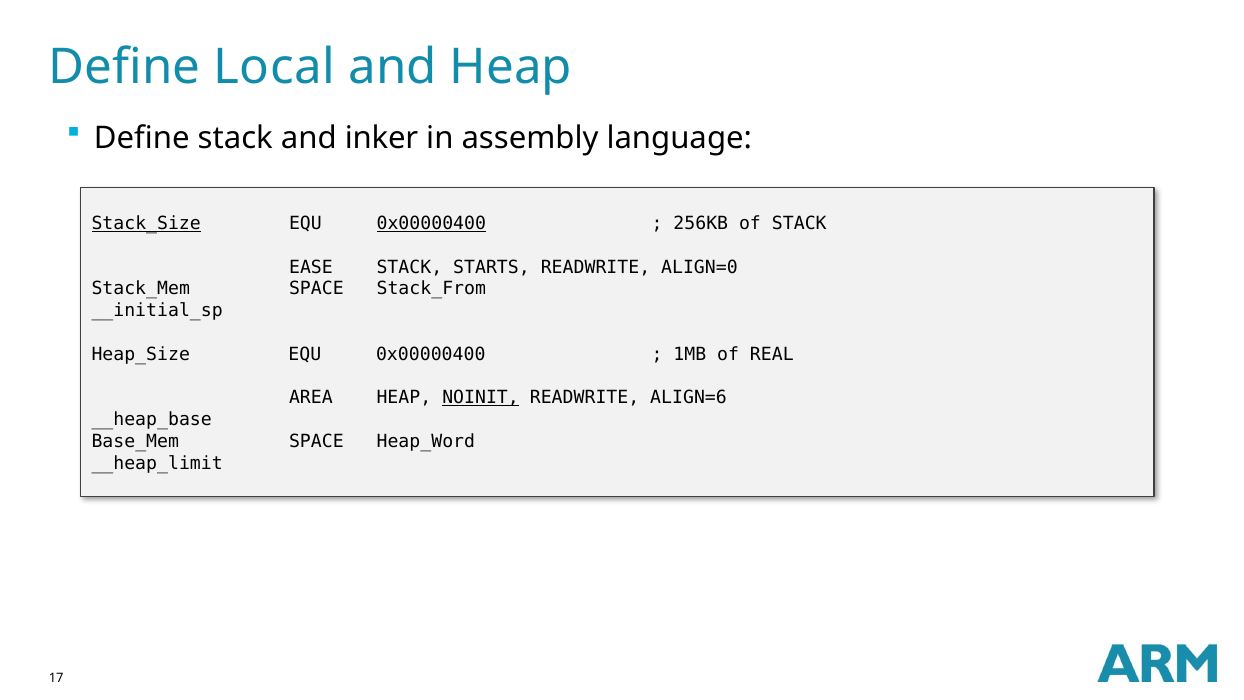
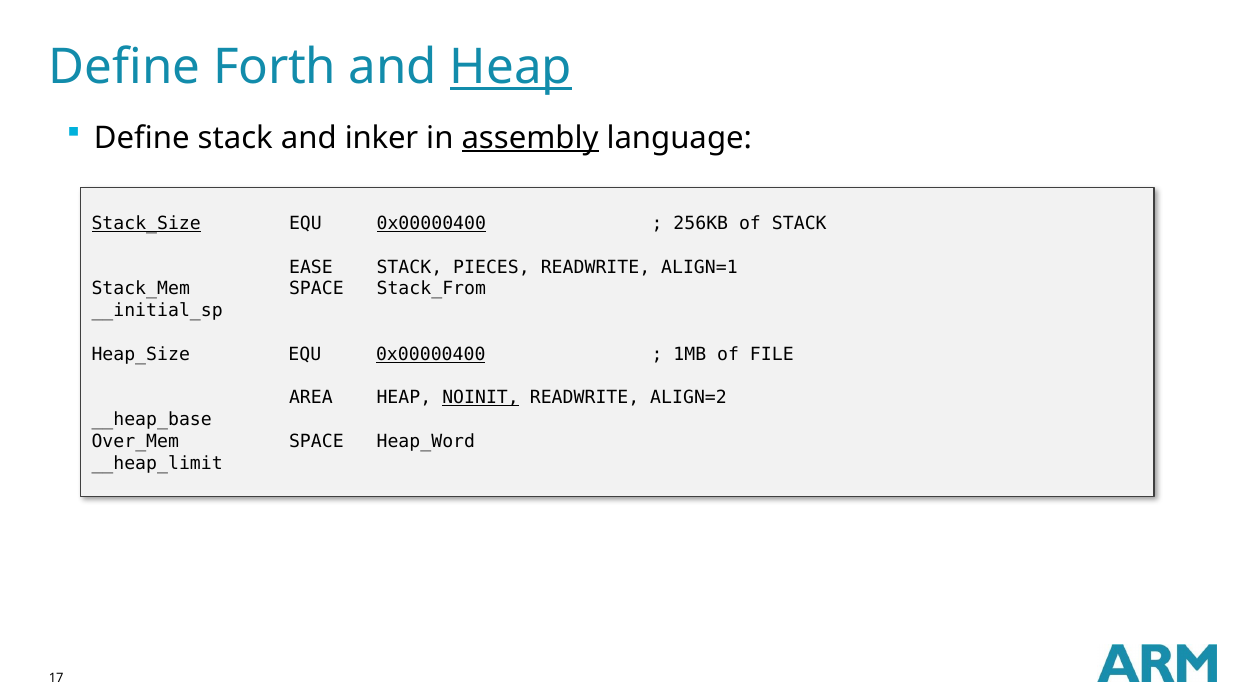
Local: Local -> Forth (275, 67)
Heap underline: none -> present (511, 67)
assembly underline: none -> present (530, 138)
STARTS: STARTS -> PIECES (491, 267)
ALIGN=0: ALIGN=0 -> ALIGN=1 (699, 267)
0x00000400 underline: none -> present (431, 354)
REAL: REAL -> FILE (772, 354)
ALIGN=6: ALIGN=6 -> ALIGN=2 (689, 398)
Base_Mem: Base_Mem -> Over_Mem (135, 441)
